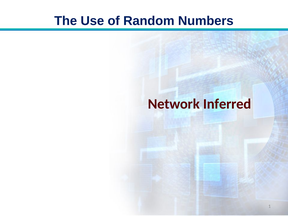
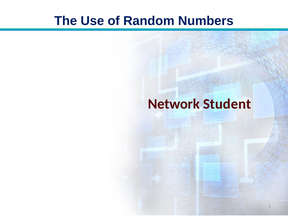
Inferred: Inferred -> Student (227, 104)
